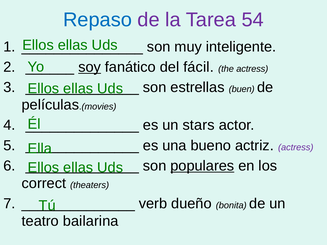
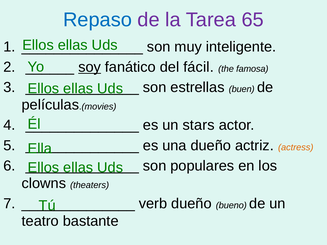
54: 54 -> 65 (253, 20)
the actress: actress -> famosa (252, 69)
una bueno: bueno -> dueño (211, 146)
actress colour: purple -> orange (296, 147)
populares underline: present -> none (202, 166)
correct: correct -> clowns (44, 183)
bonita: bonita -> bueno (231, 206)
bailarina: bailarina -> bastante (91, 221)
